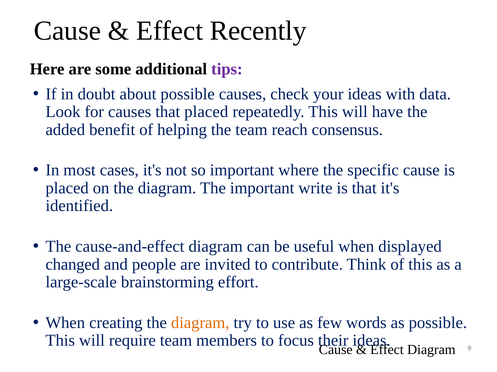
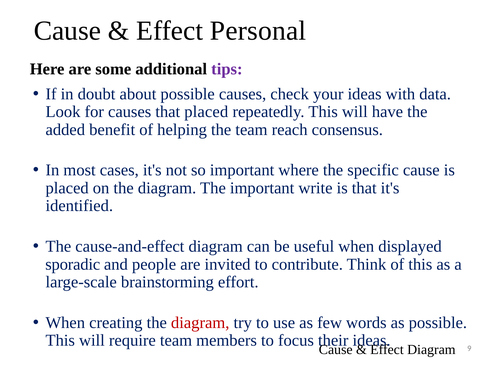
Recently: Recently -> Personal (258, 31)
changed: changed -> sporadic (73, 265)
diagram colour: orange -> red (200, 323)
